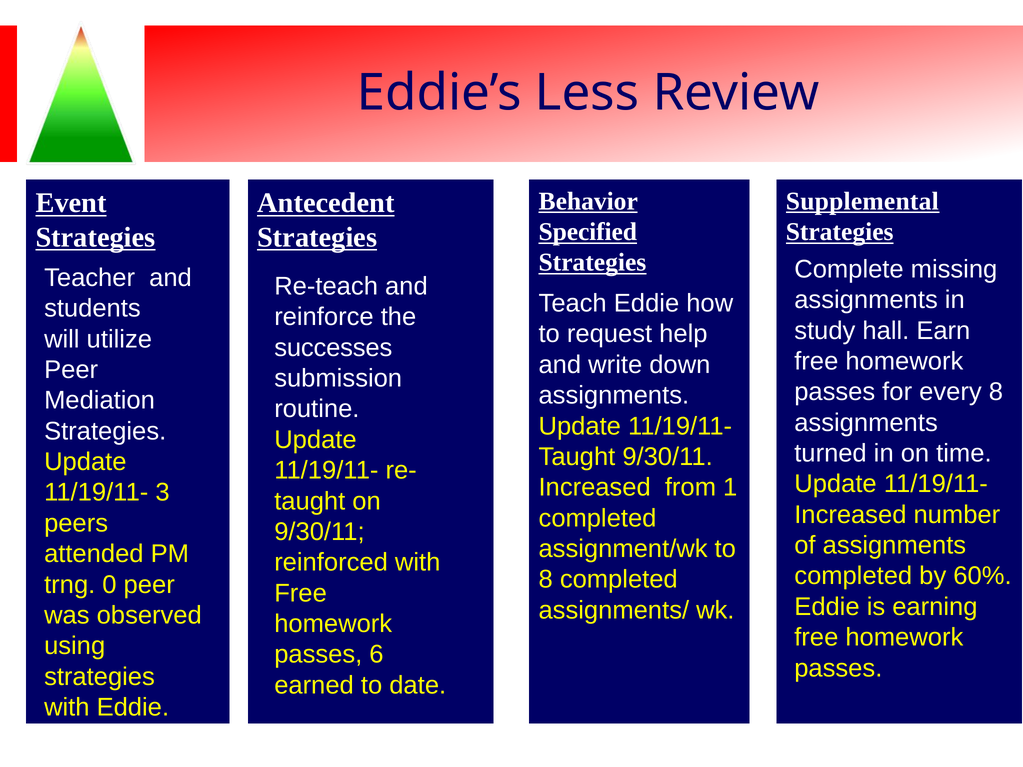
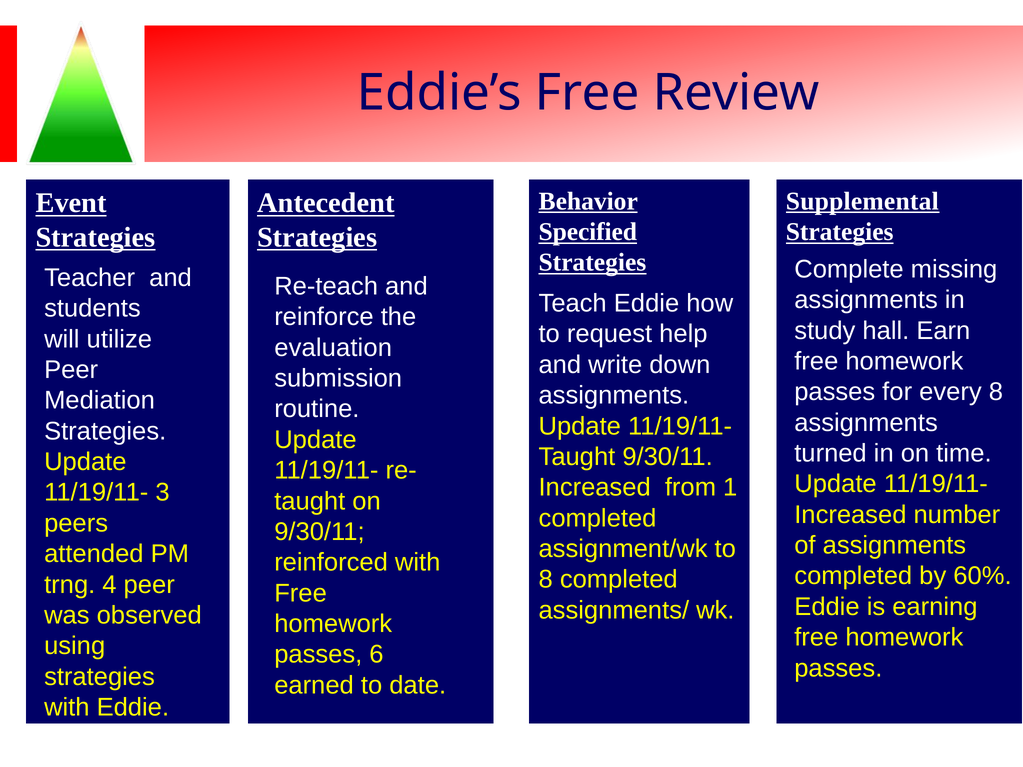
Eddie’s Less: Less -> Free (587, 93)
successes: successes -> evaluation (333, 348)
0: 0 -> 4 (109, 585)
